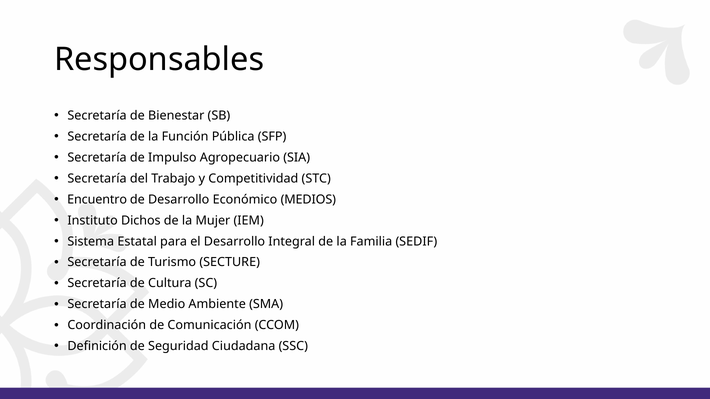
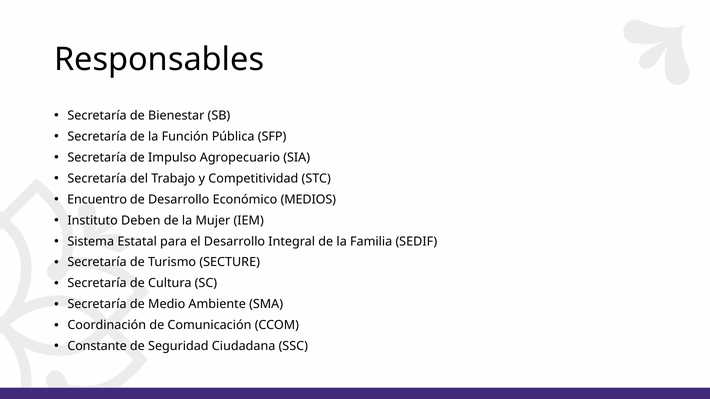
Dichos: Dichos -> Deben (141, 221)
Definición: Definición -> Constante (97, 347)
